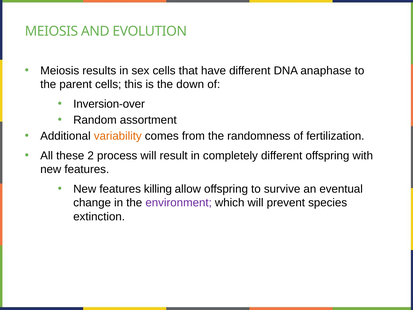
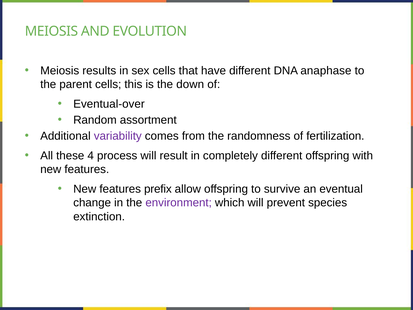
Inversion-over: Inversion-over -> Eventual-over (109, 104)
variability colour: orange -> purple (118, 136)
2: 2 -> 4 (91, 156)
killing: killing -> prefix (158, 189)
